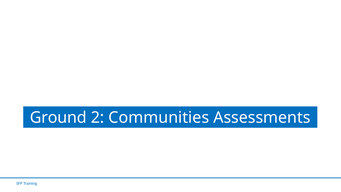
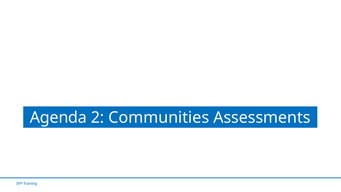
Ground: Ground -> Agenda (58, 118)
